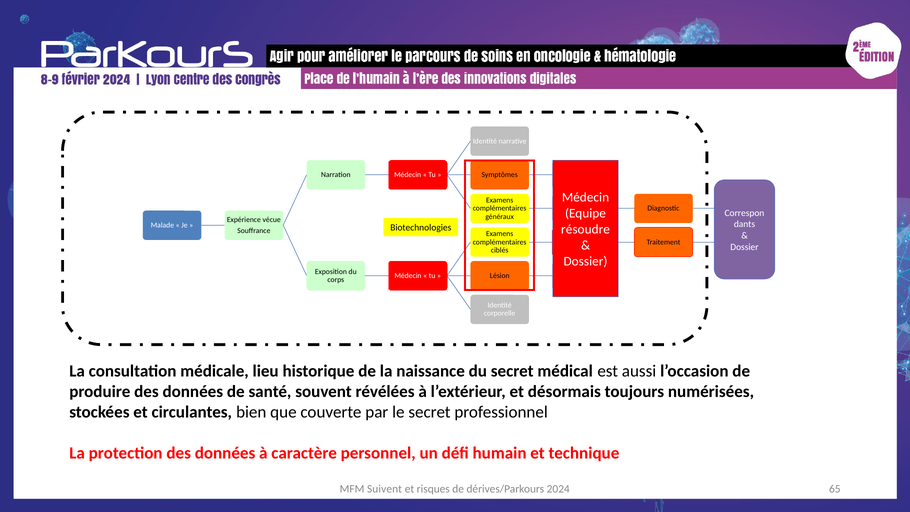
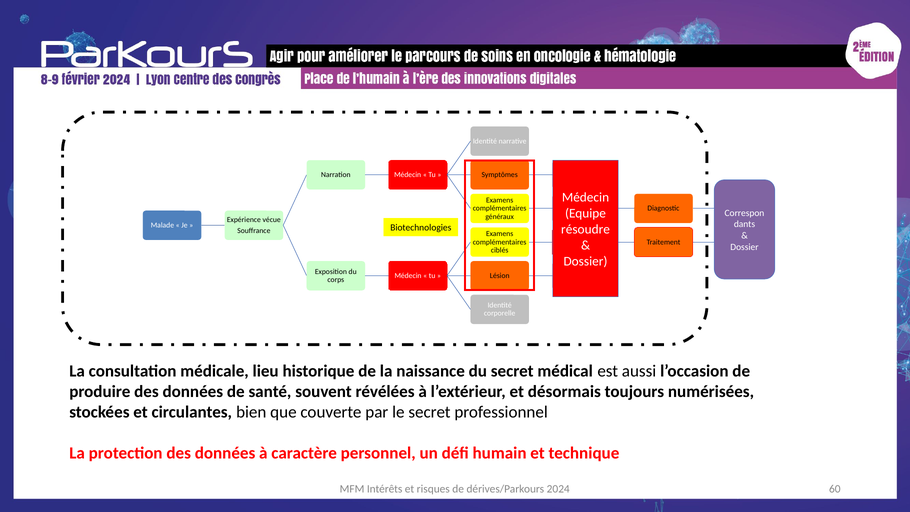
Suivent: Suivent -> Intérêts (385, 489)
65: 65 -> 60 (835, 489)
